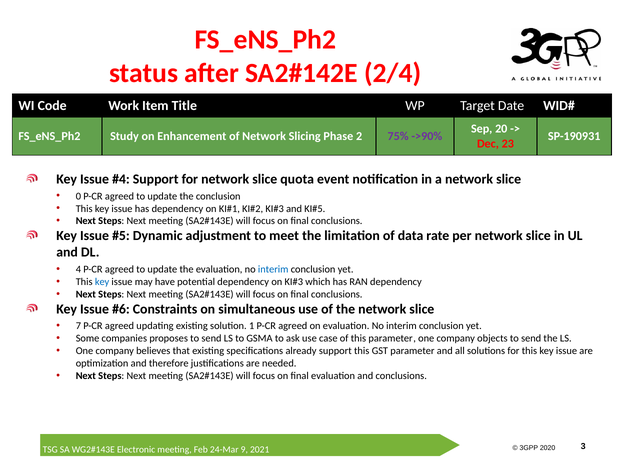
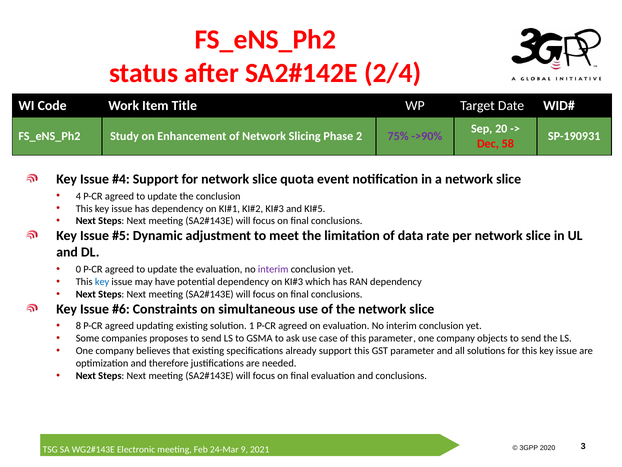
23: 23 -> 58 (508, 144)
0: 0 -> 4 (78, 196)
4: 4 -> 0 (78, 269)
interim colour: blue -> purple (273, 269)
7: 7 -> 8 (78, 325)
